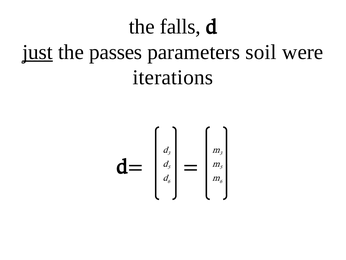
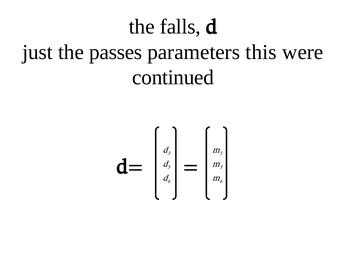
just underline: present -> none (38, 52)
soil: soil -> this (261, 52)
iterations: iterations -> continued (173, 77)
